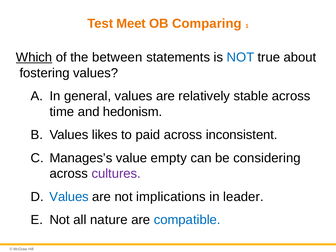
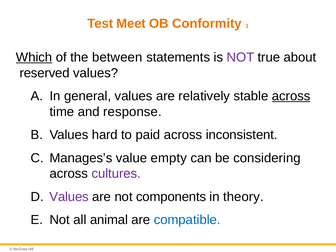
Comparing: Comparing -> Conformity (207, 24)
NOT colour: blue -> purple (240, 57)
fostering: fostering -> reserved (45, 73)
across underline: none -> present (291, 96)
hedonism: hedonism -> response (132, 112)
likes: likes -> hard (105, 135)
Values colour: blue -> purple (69, 197)
implications: implications -> components (171, 197)
leader: leader -> theory (243, 197)
nature: nature -> animal (109, 220)
